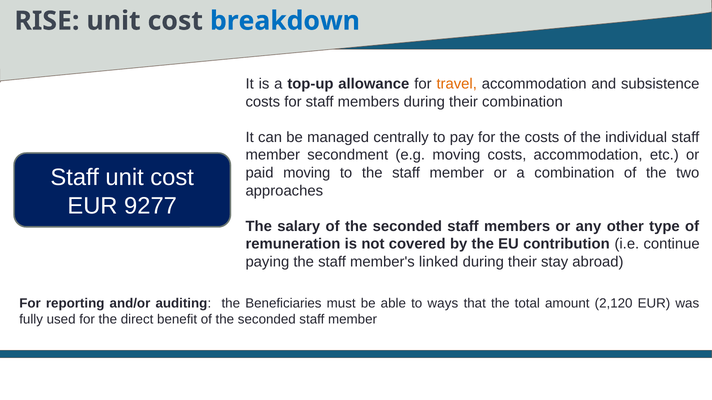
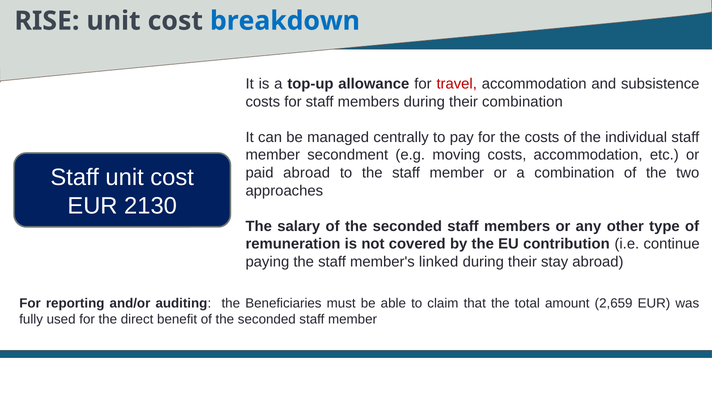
travel colour: orange -> red (457, 84)
paid moving: moving -> abroad (307, 173)
9277: 9277 -> 2130 (151, 206)
ways: ways -> claim (443, 304)
2,120: 2,120 -> 2,659 (614, 304)
